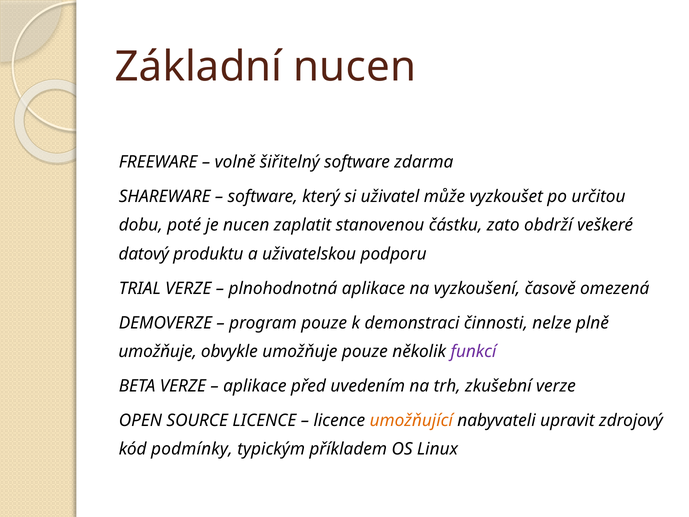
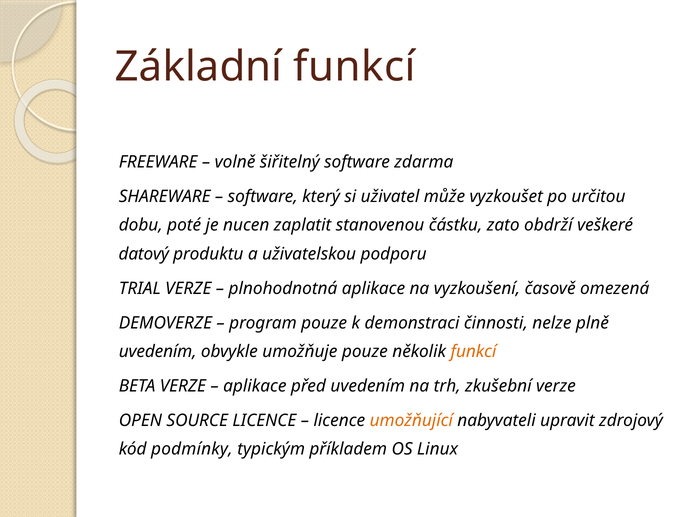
Základní nucen: nucen -> funkcí (355, 67)
umožňuje: umožňuje -> uvedením (158, 351)
funkcí colour: purple -> orange (474, 351)
